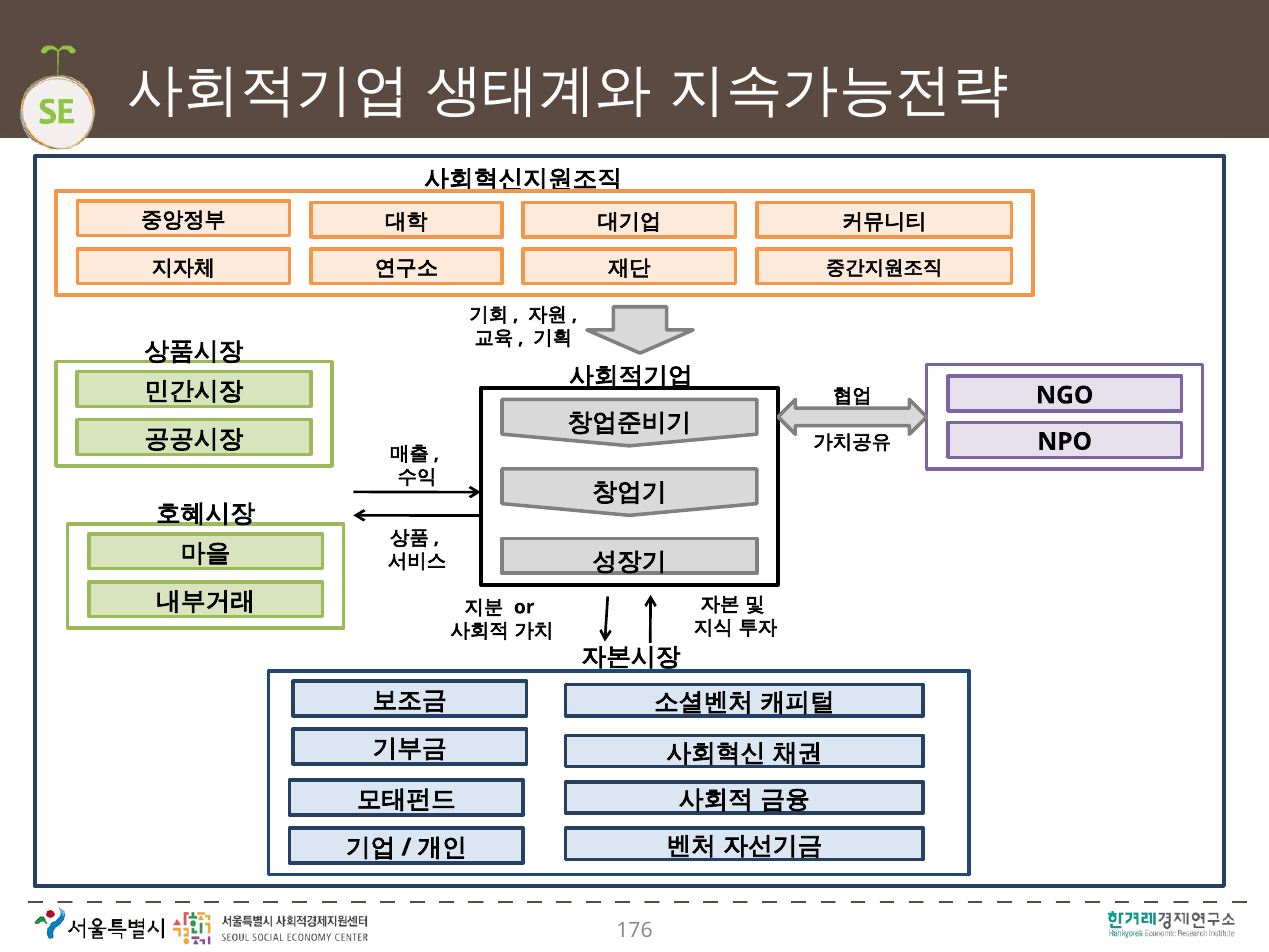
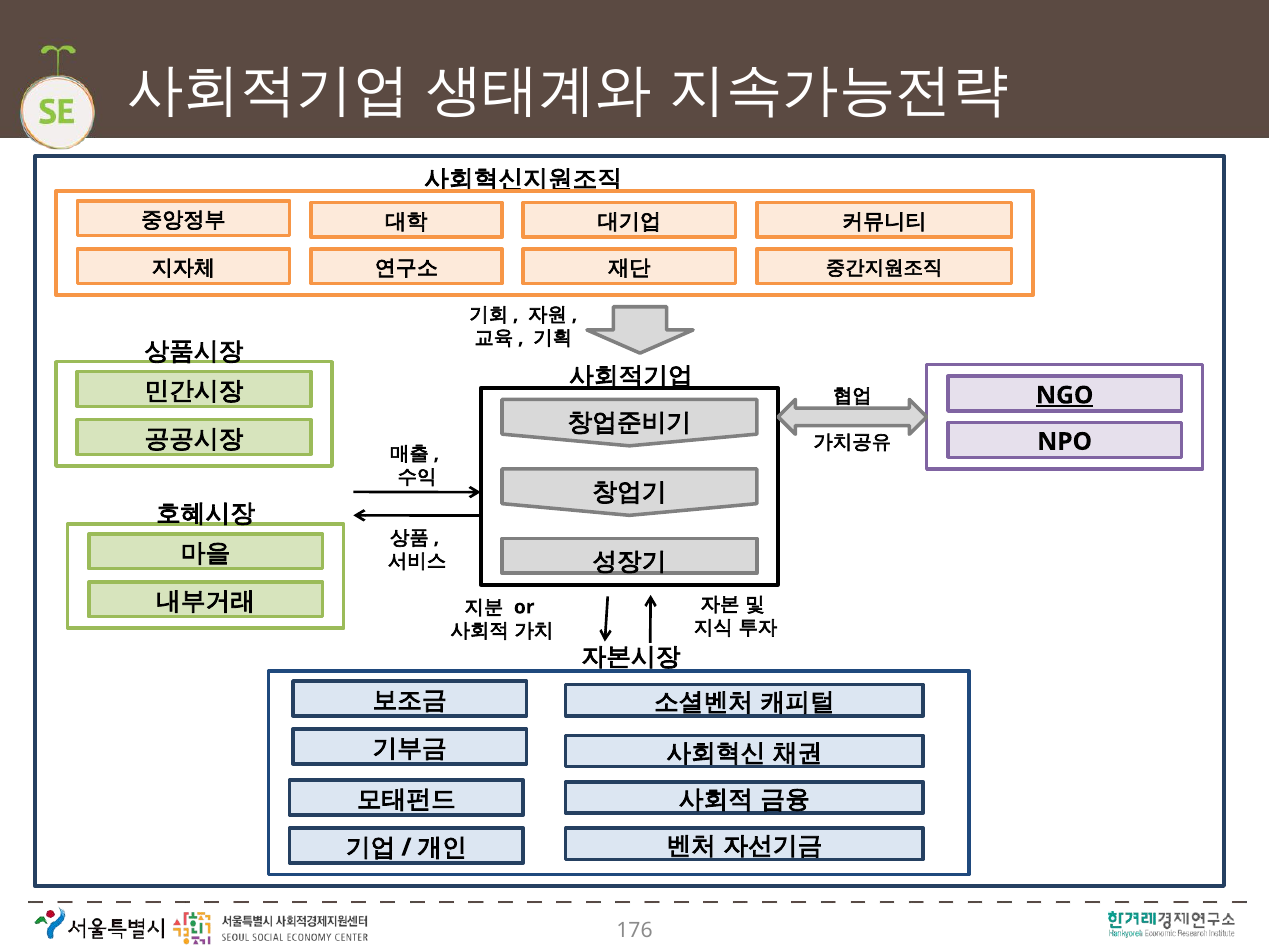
NGO underline: none -> present (1065, 395)
